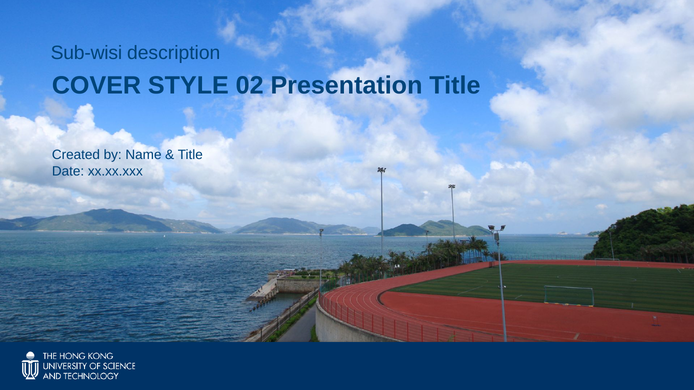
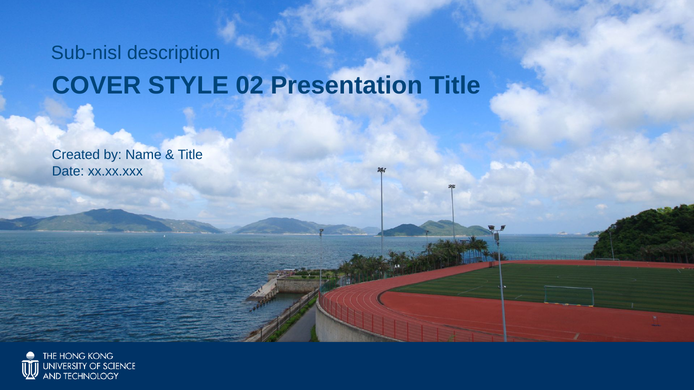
Sub-wisi: Sub-wisi -> Sub-nisl (86, 53)
